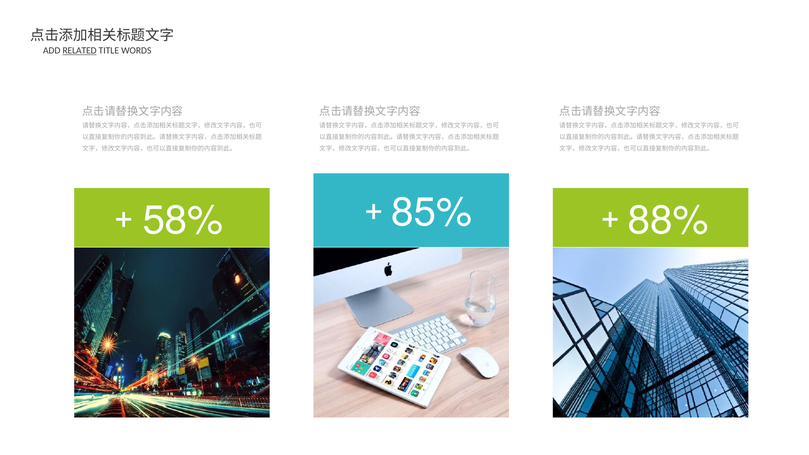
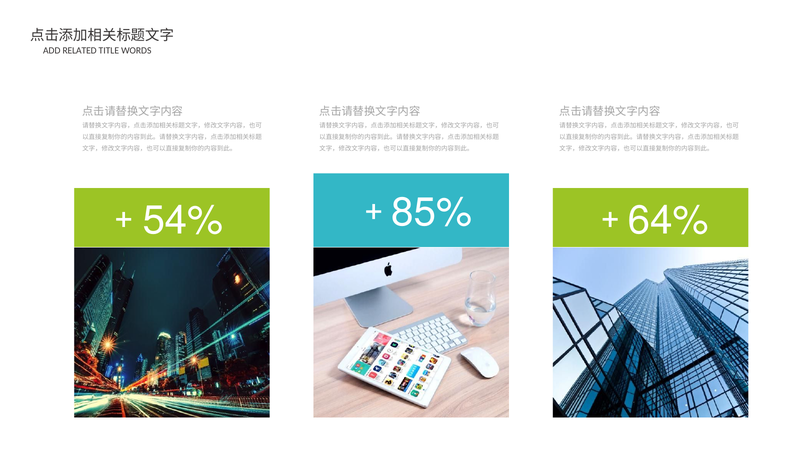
RELATED underline: present -> none (80, 51)
58%: 58% -> 54% (183, 220)
88%: 88% -> 64% (668, 220)
